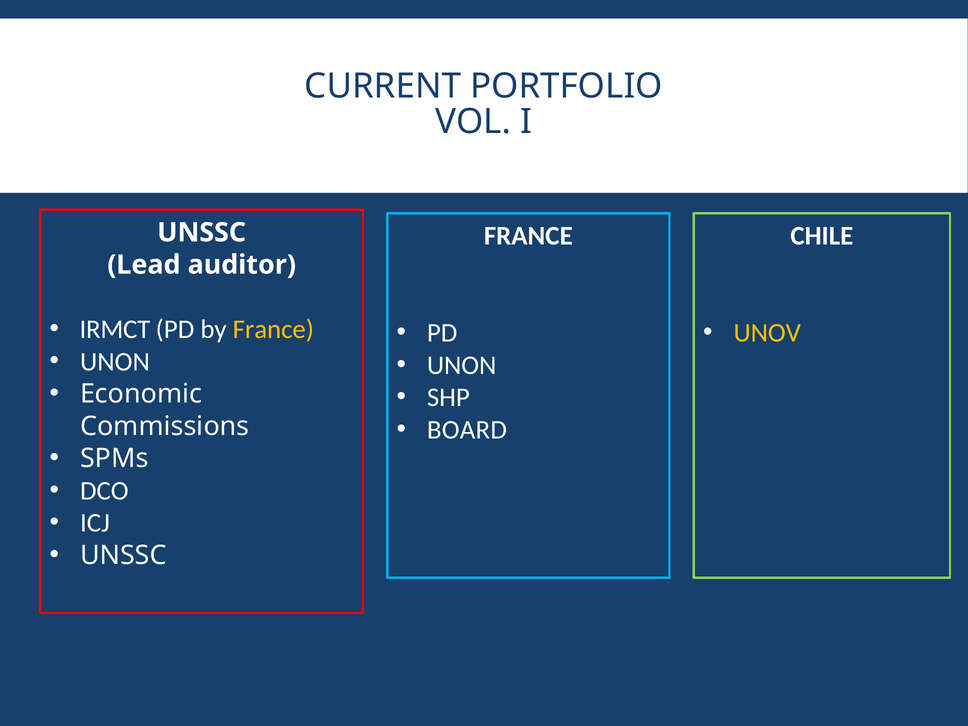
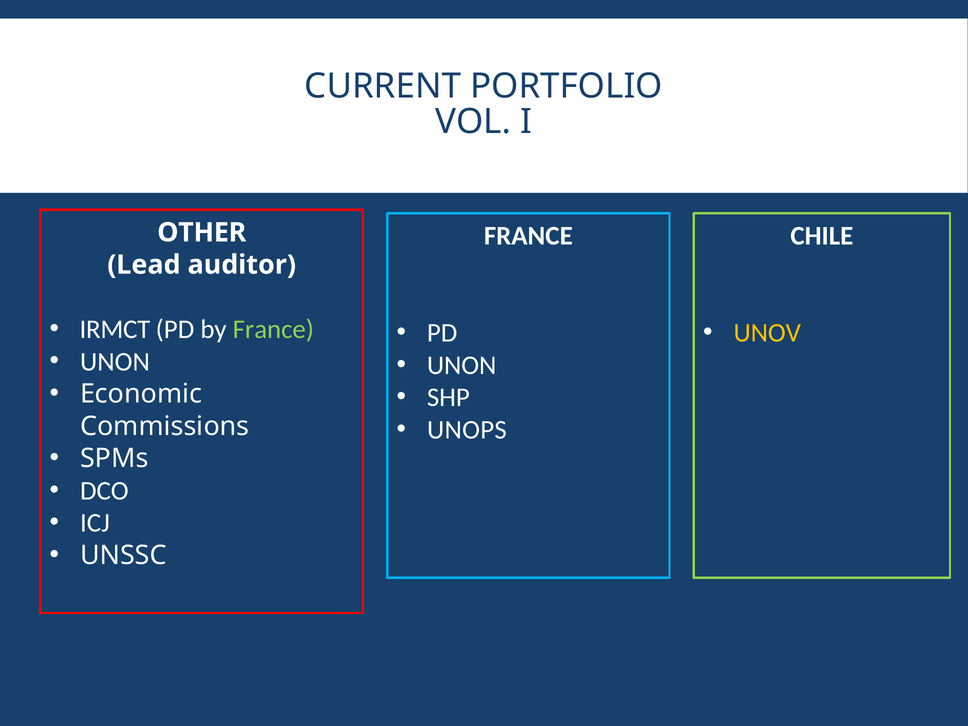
UNSSC: UNSSC -> OTHER (202, 233)
France colour: yellow -> light green (273, 329)
BOARD: BOARD -> UNOPS (467, 430)
